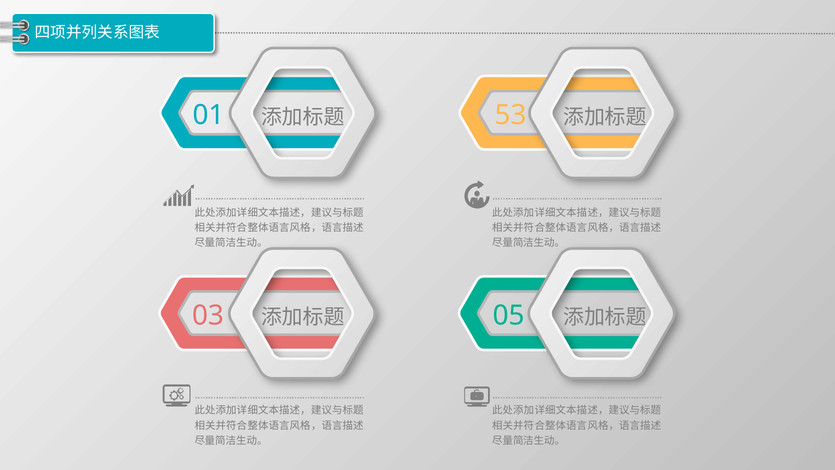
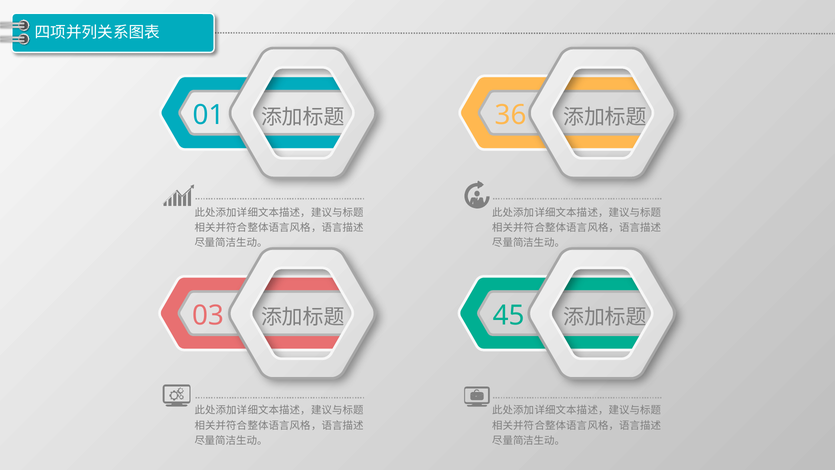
53: 53 -> 36 (511, 115)
05: 05 -> 45 (509, 315)
